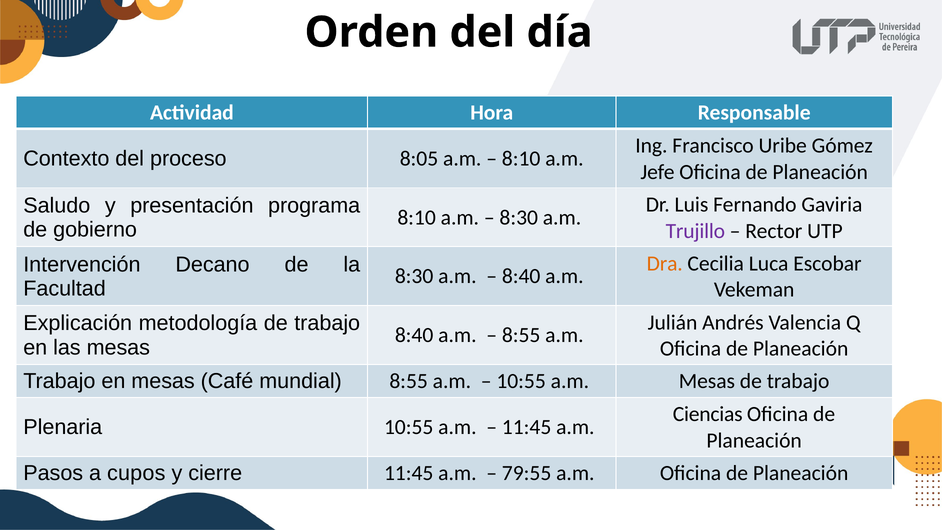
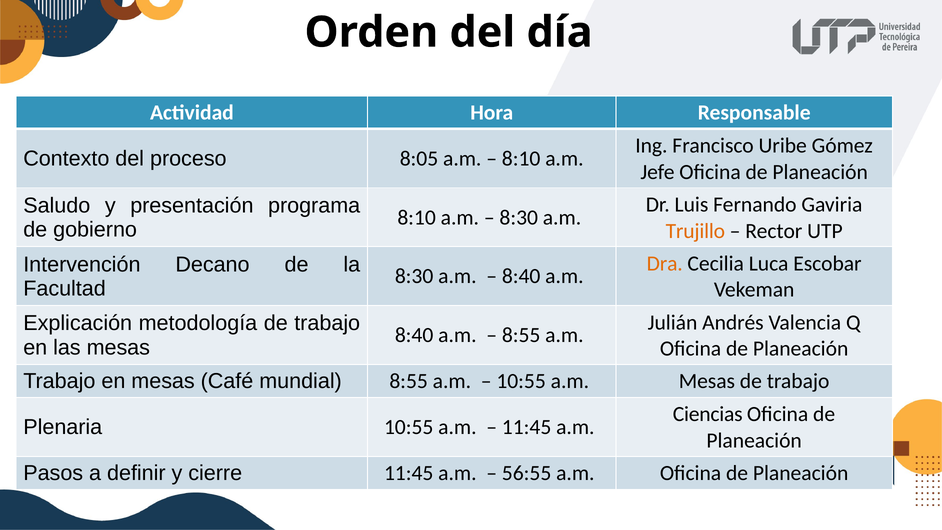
Trujillo colour: purple -> orange (695, 231)
cupos: cupos -> definir (136, 473)
79:55: 79:55 -> 56:55 (527, 473)
